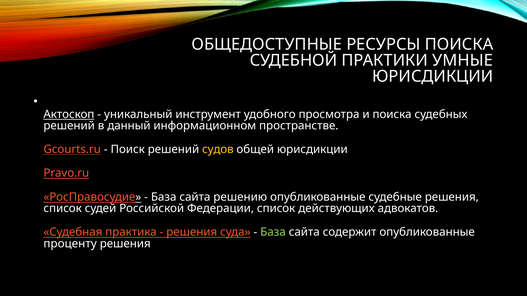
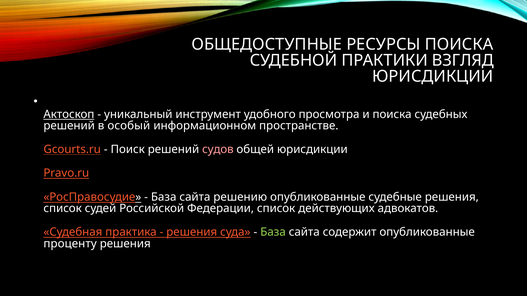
УМНЫЕ: УМНЫЕ -> ВЗГЛЯД (463, 60)
данный: данный -> особый (129, 126)
судов colour: yellow -> pink (218, 150)
